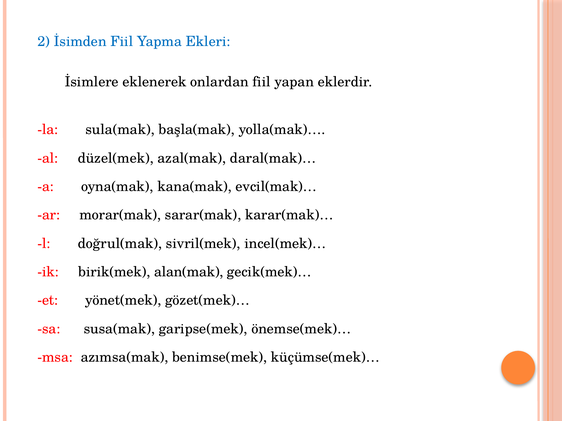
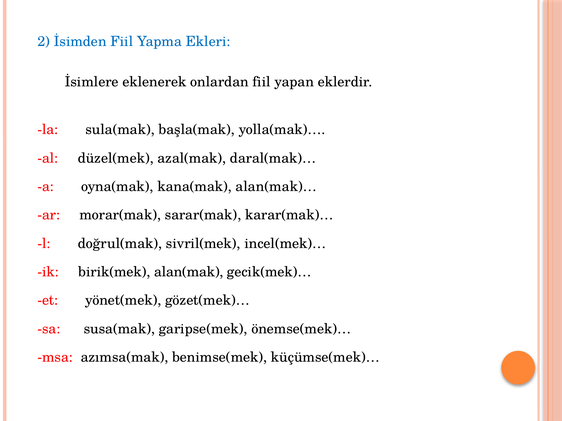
evcil(mak)…: evcil(mak)… -> alan(mak)… (276, 187)
